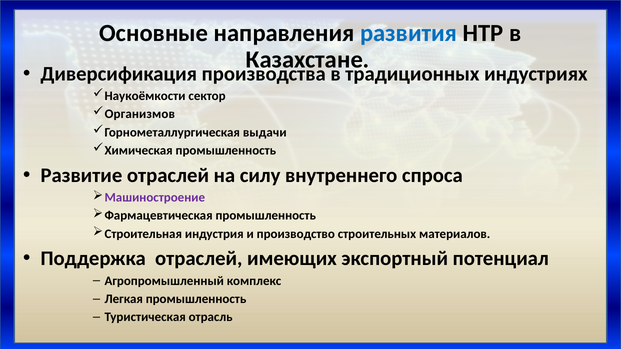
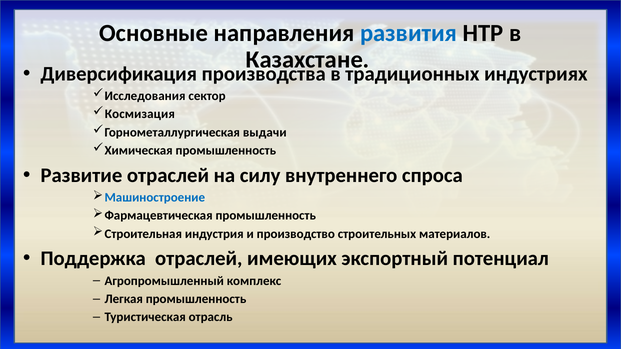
Наукоёмкости: Наукоёмкости -> Исследования (145, 96)
Организмов: Организмов -> Космизация (140, 114)
Машиностроение colour: purple -> blue (155, 198)
